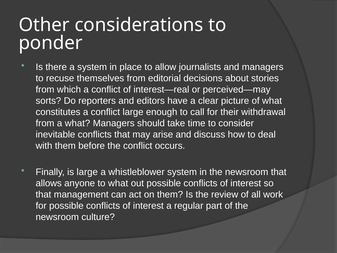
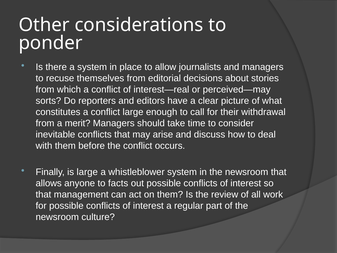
a what: what -> merit (78, 123)
to what: what -> facts (118, 183)
